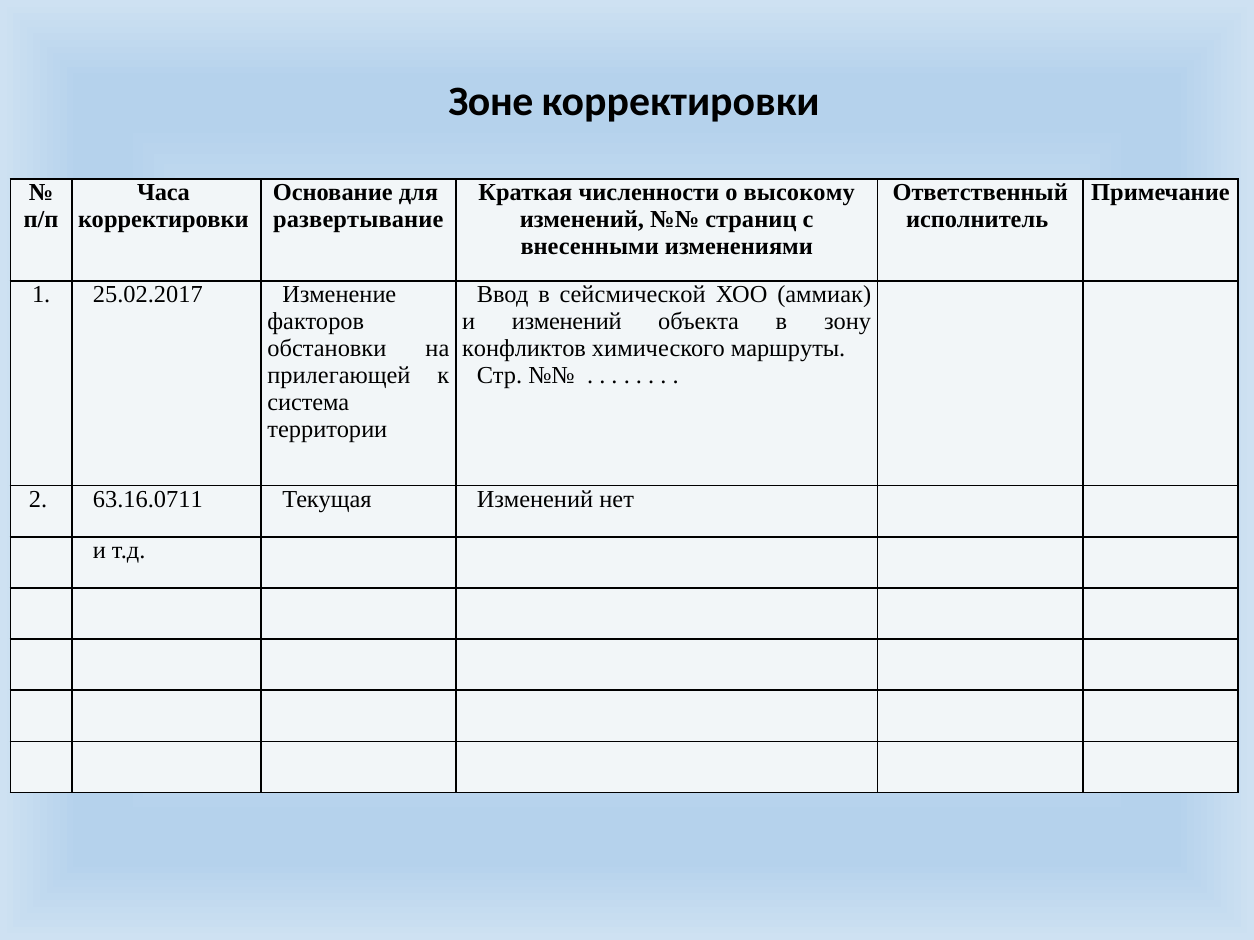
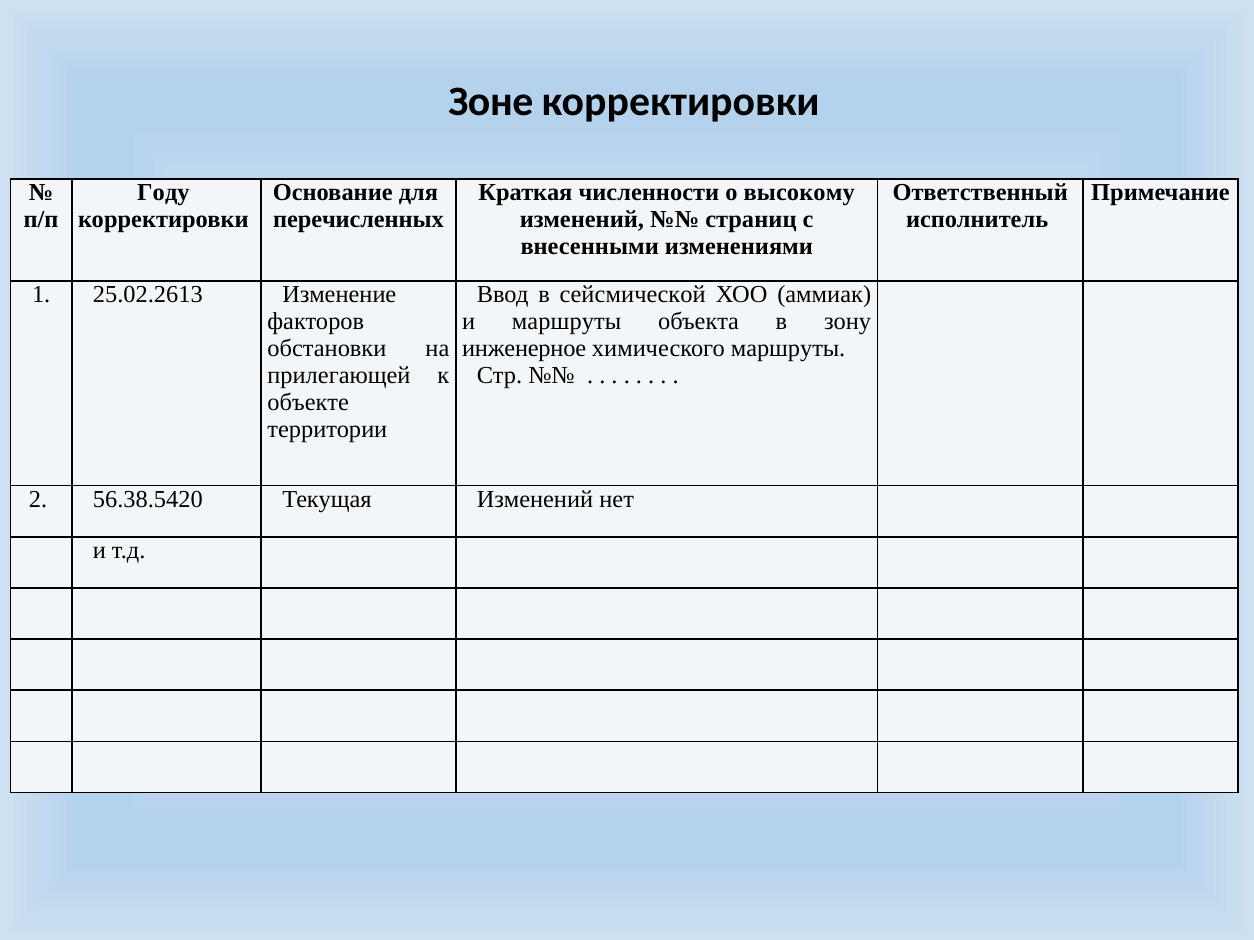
Часа: Часа -> Году (163, 193)
развертывание: развертывание -> перечисленных (358, 220)
25.02.2017: 25.02.2017 -> 25.02.2613 (148, 295)
и изменений: изменений -> маршруты (567, 322)
конфликтов: конфликтов -> инженерное (524, 349)
система: система -> объекте (308, 403)
63.16.0711: 63.16.0711 -> 56.38.5420 (148, 500)
